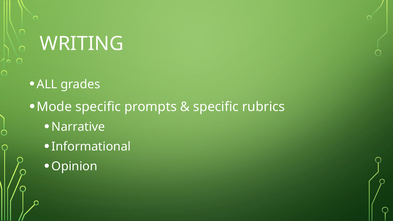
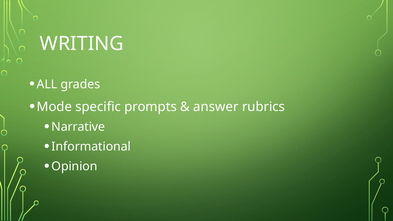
specific: specific -> answer (216, 107)
